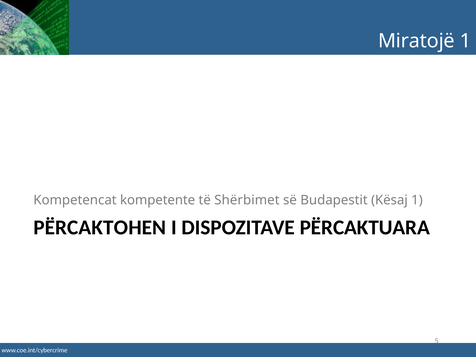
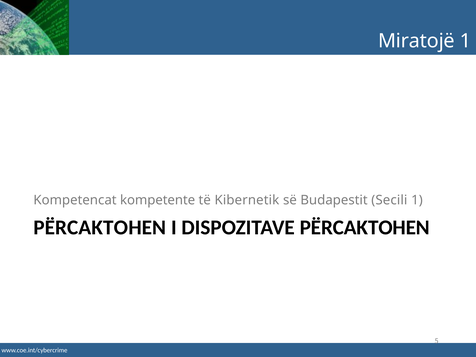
Shërbimet: Shërbimet -> Kibernetik (247, 200)
Kësaj: Kësaj -> Secili (389, 200)
DISPOZITAVE PËRCAKTUARA: PËRCAKTUARA -> PËRCAKTOHEN (365, 227)
